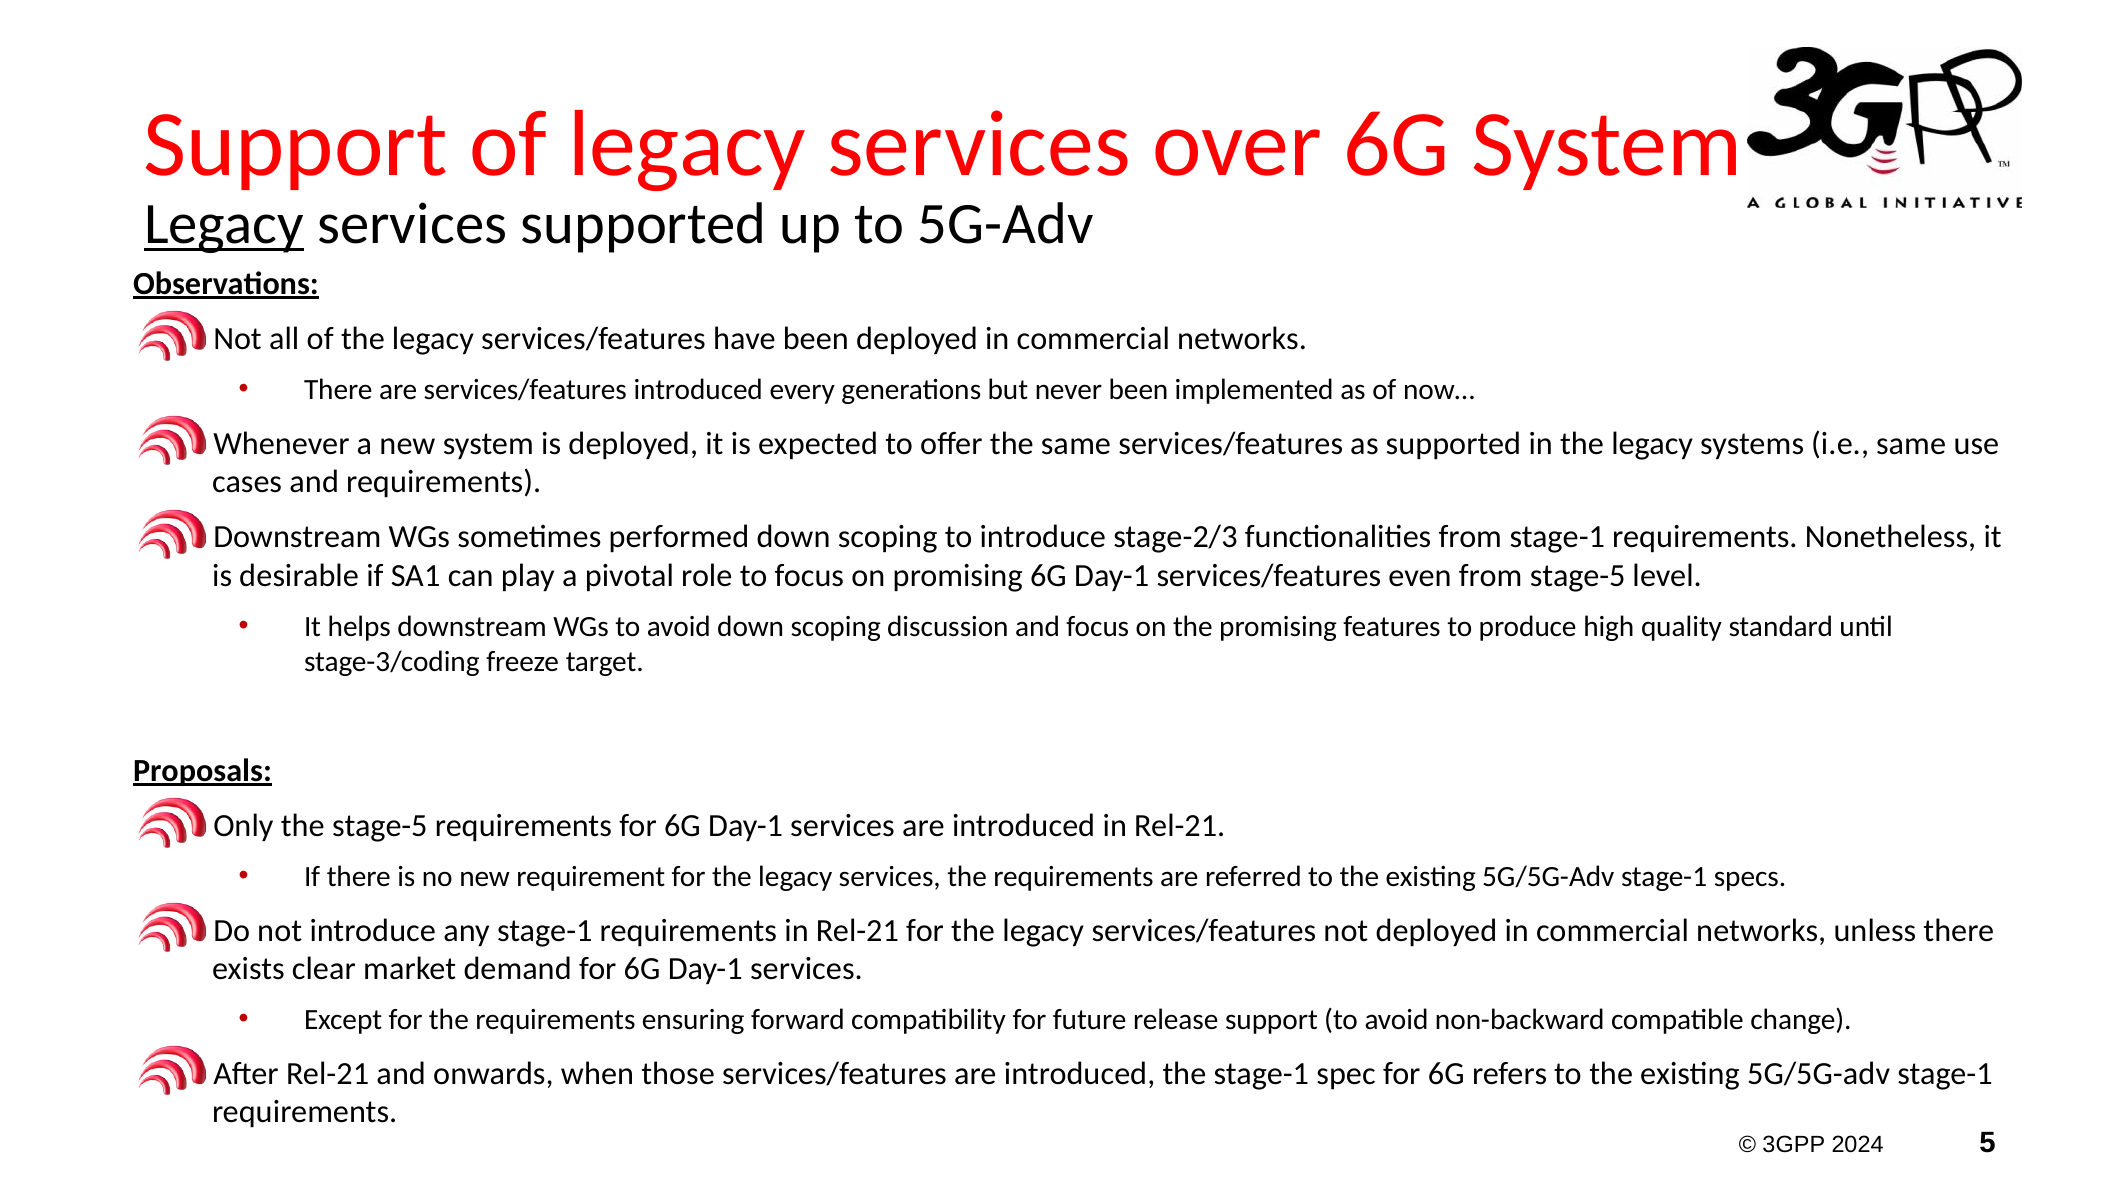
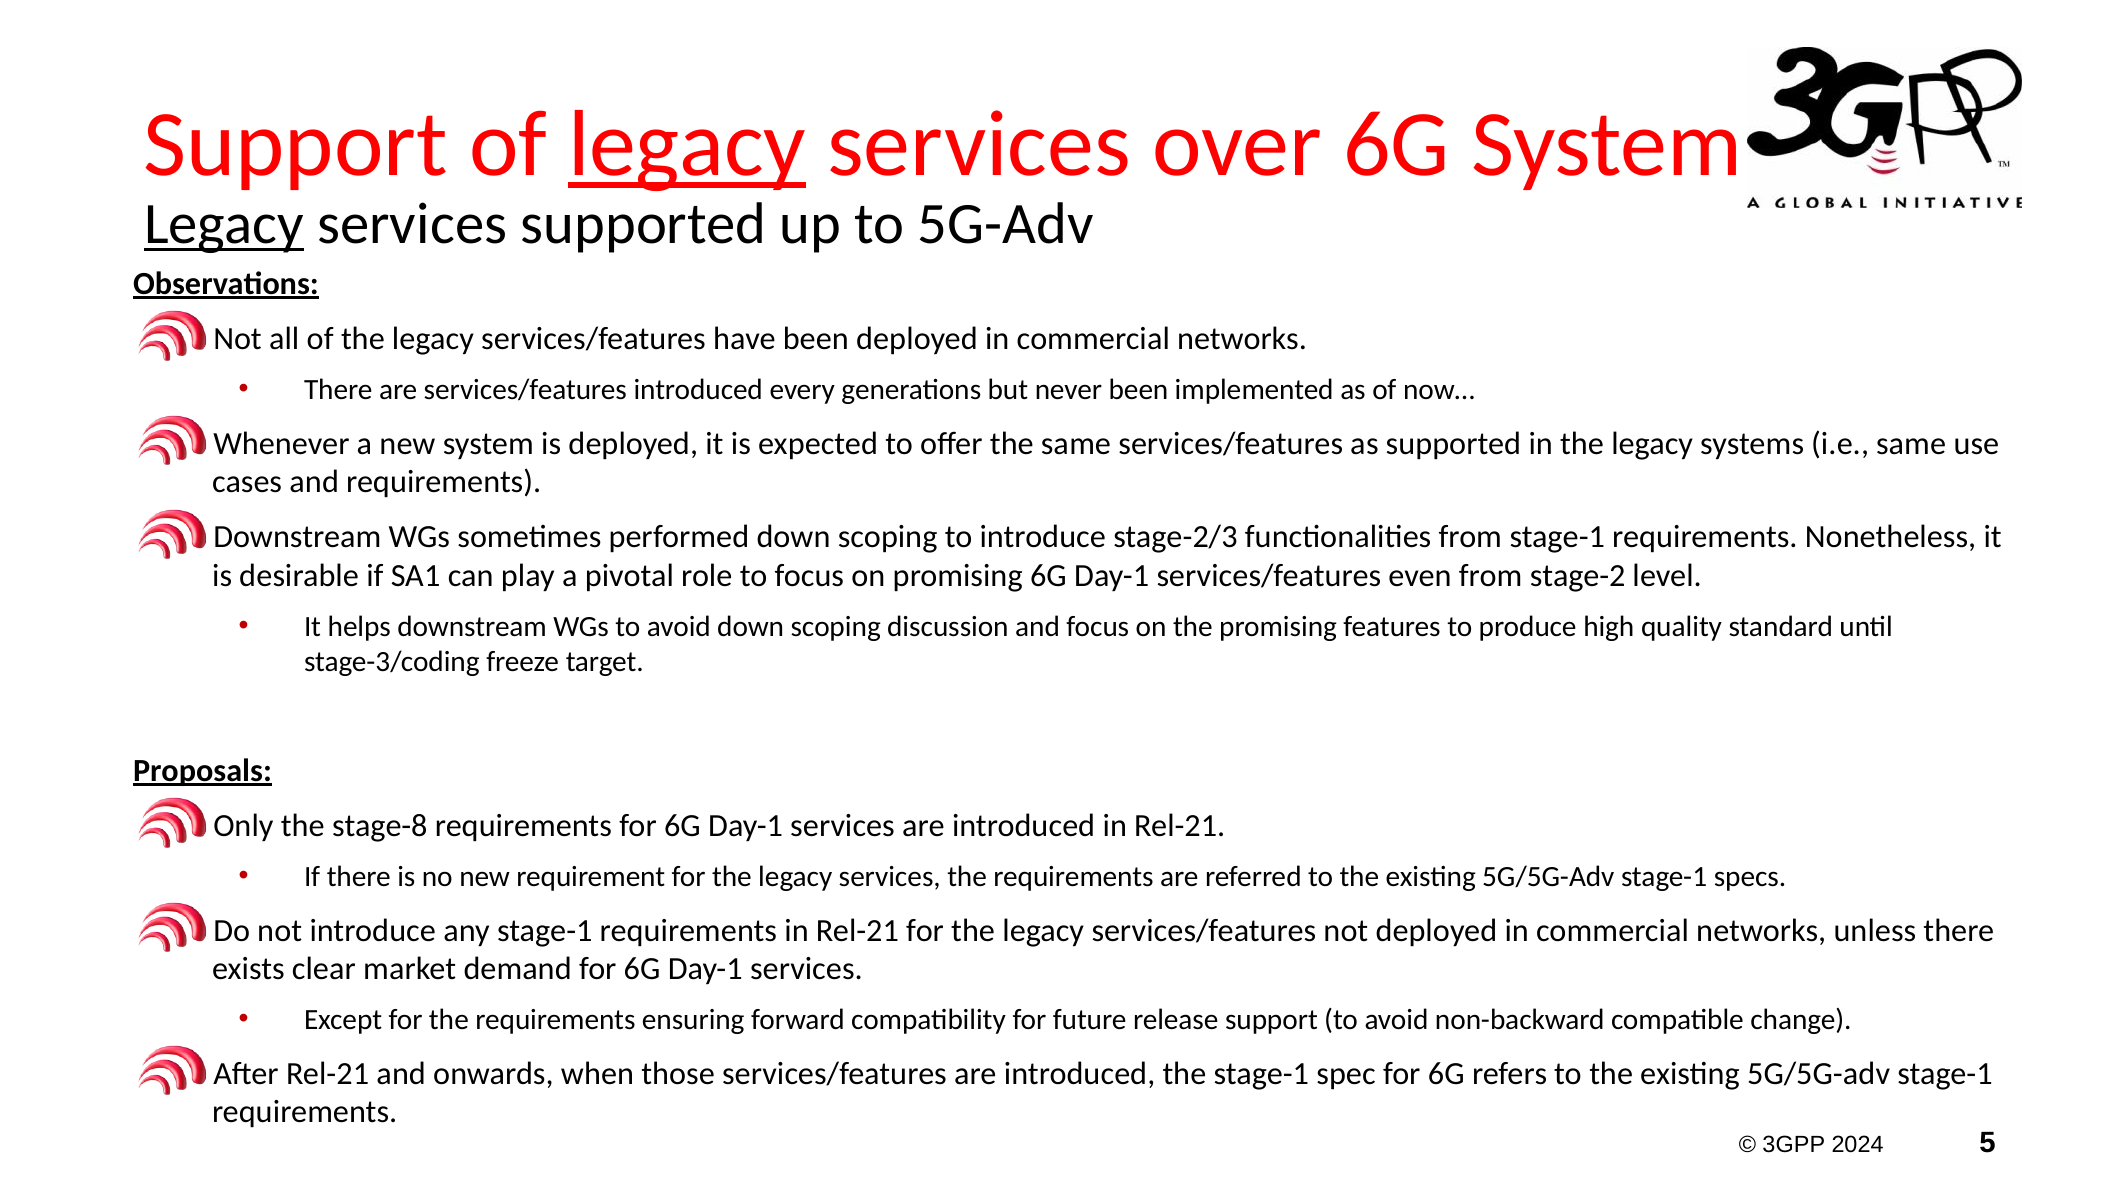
legacy underline: none -> present (687, 145)
from stage-5: stage-5 -> stage-2 (1578, 576)
the stage-5: stage-5 -> stage-8 (380, 826)
